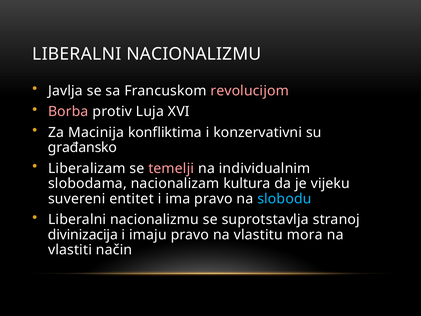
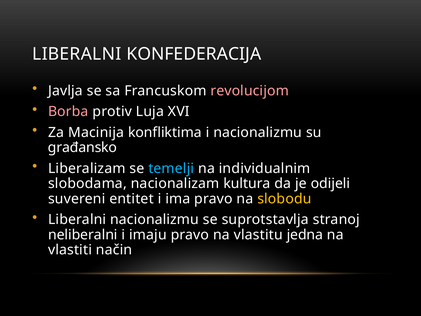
NACIONALIZMU: NACIONALIZMU -> KONFEDERACIJA (194, 54)
i konzervativni: konzervativni -> nacionalizmu (258, 132)
temelji colour: pink -> light blue (171, 168)
vijeku: vijeku -> odijeli (330, 183)
slobodu colour: light blue -> yellow (284, 199)
divinizacija: divinizacija -> neliberalni (83, 235)
mora: mora -> jedna (305, 235)
